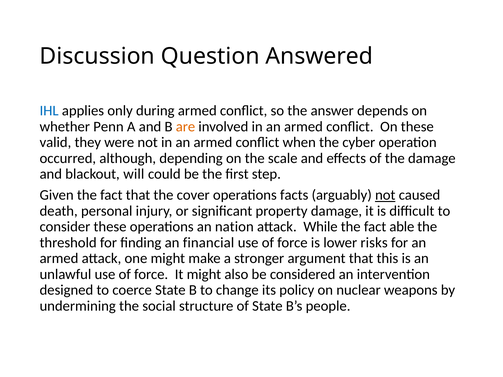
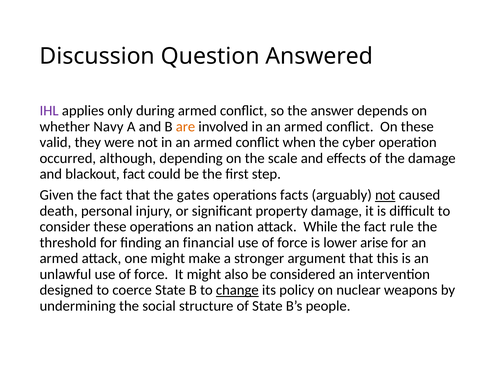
IHL colour: blue -> purple (49, 111)
Penn: Penn -> Navy (108, 127)
blackout will: will -> fact (134, 174)
cover: cover -> gates (193, 195)
able: able -> rule (402, 227)
risks: risks -> arise (374, 243)
change underline: none -> present (237, 290)
